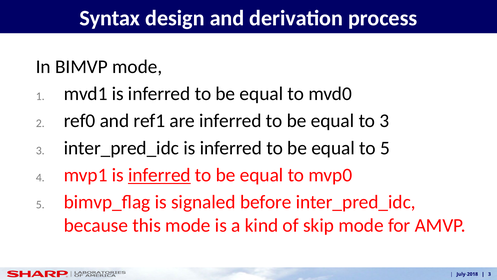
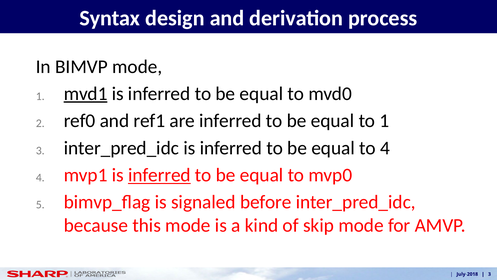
mvd1 underline: none -> present (86, 94)
to 3: 3 -> 1 (384, 121)
to 5: 5 -> 4 (385, 148)
